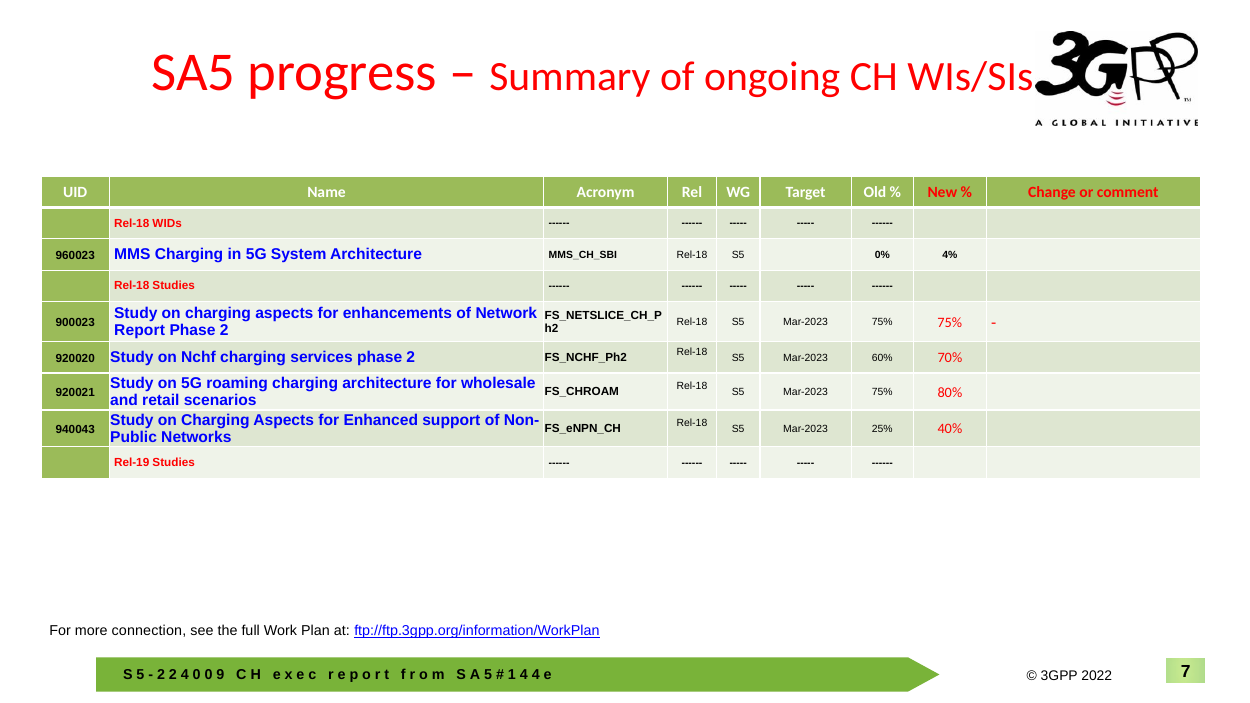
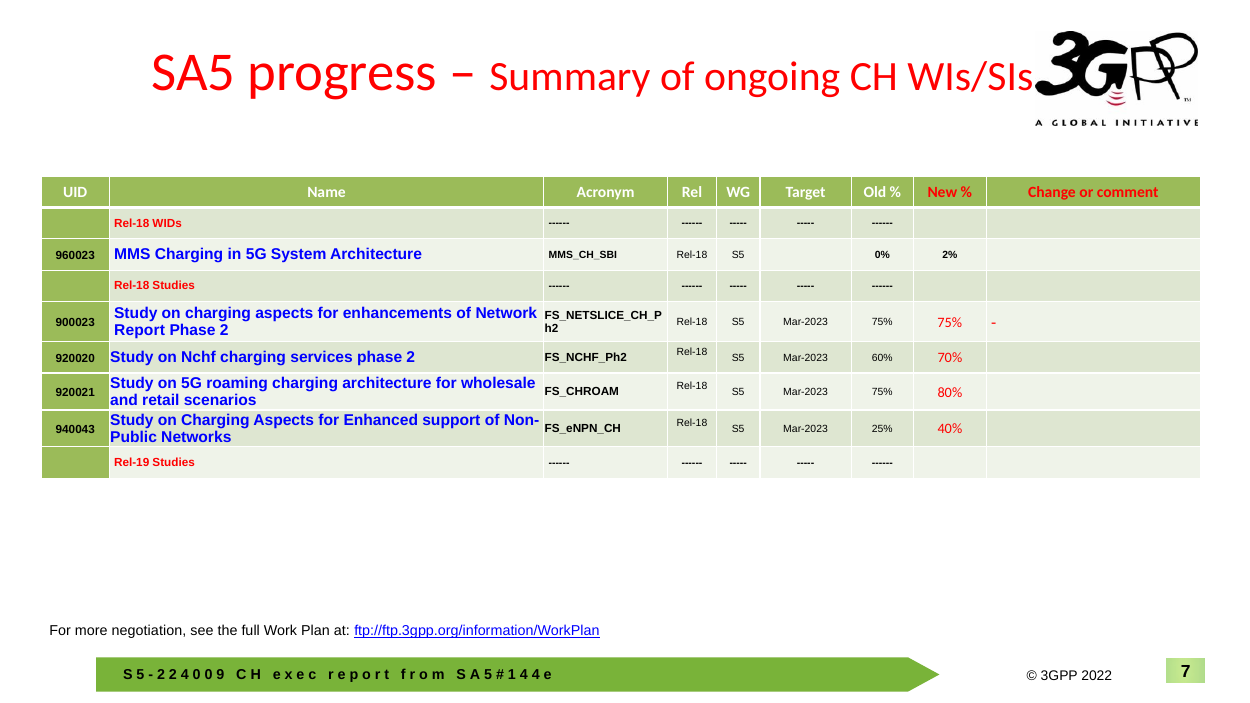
4%: 4% -> 2% (950, 255)
connection: connection -> negotiation (149, 631)
